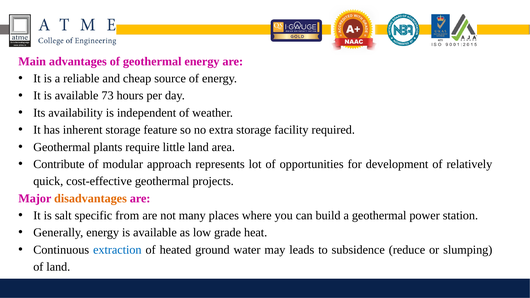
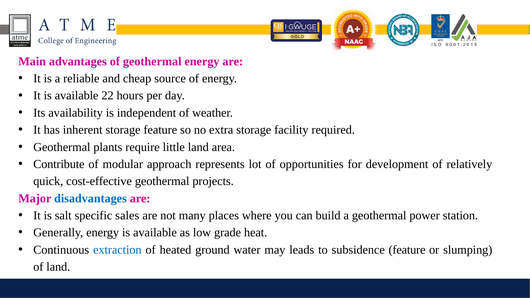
73: 73 -> 22 (108, 96)
disadvantages colour: orange -> blue (90, 198)
from: from -> sales (127, 216)
subsidence reduce: reduce -> feature (407, 250)
